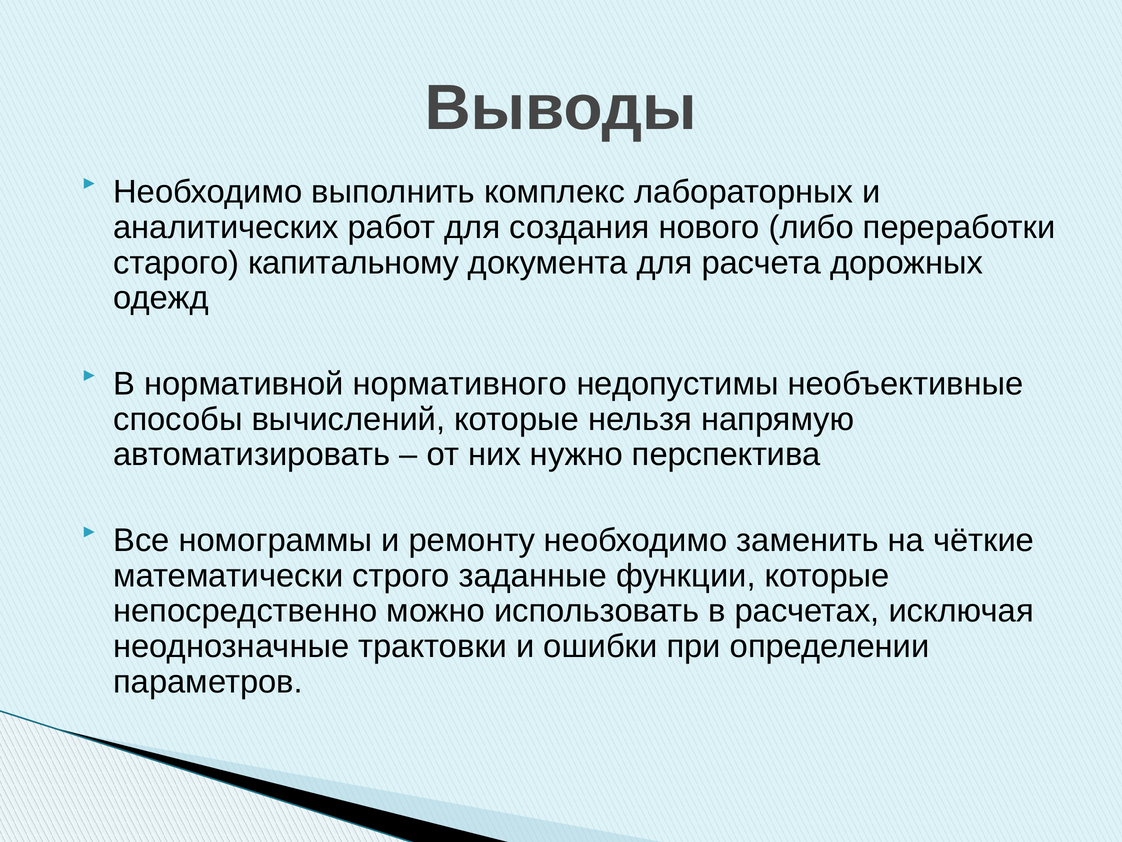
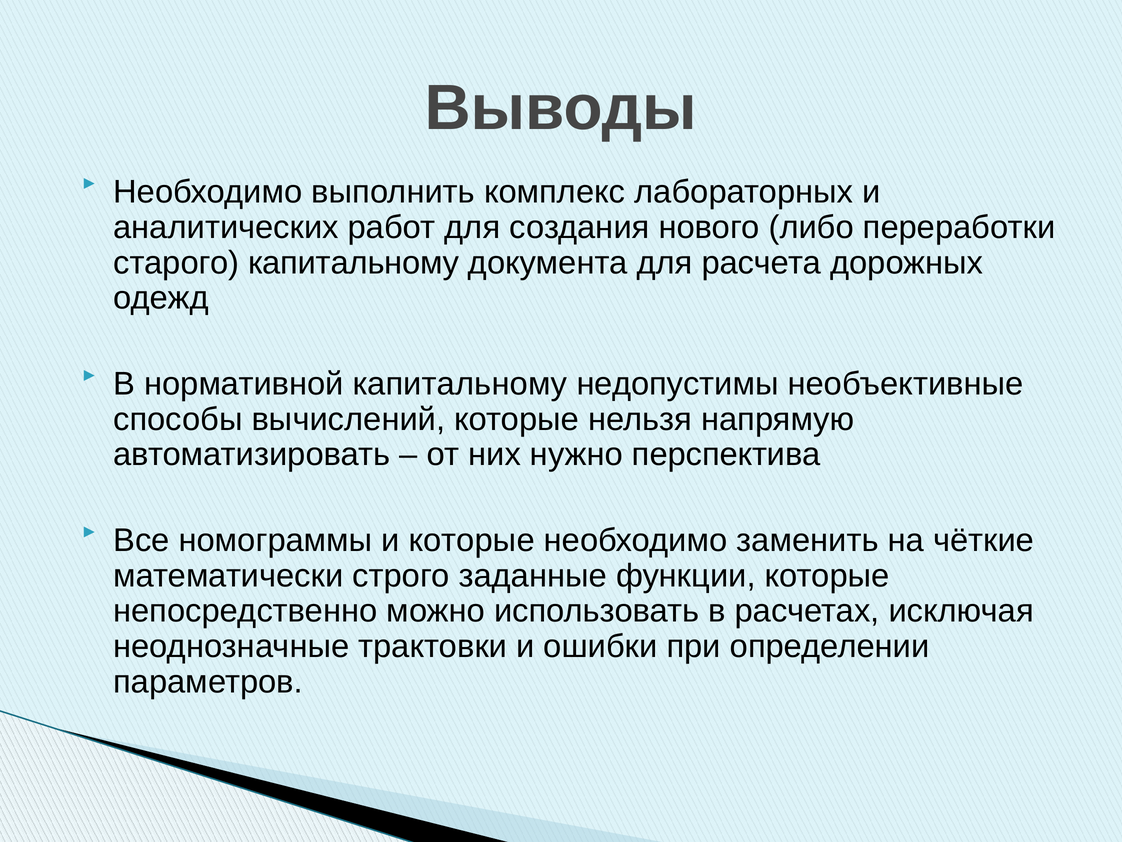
нормативной нормативного: нормативного -> капитальному (460, 384)
и ремонту: ремонту -> которые (472, 540)
